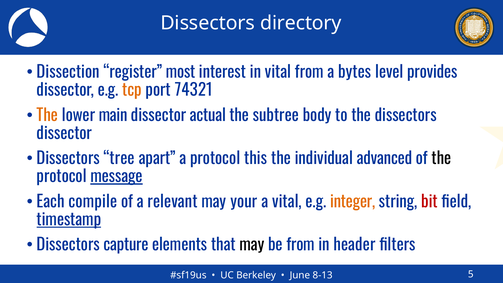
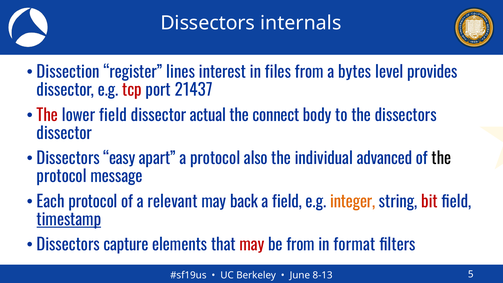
directory: directory -> internals (301, 23)
most: most -> lines (181, 72)
in vital: vital -> files (278, 72)
tcp colour: orange -> red (132, 90)
74321: 74321 -> 21437 (194, 90)
The colour: orange -> red (47, 115)
lower main: main -> field (113, 115)
subtree: subtree -> connect (276, 115)
tree: tree -> easy (119, 159)
this: this -> also (256, 159)
message underline: present -> none (117, 177)
Each compile: compile -> protocol (93, 202)
your: your -> back (244, 202)
a vital: vital -> field (287, 202)
may colour: black -> red (252, 245)
header: header -> format (354, 245)
